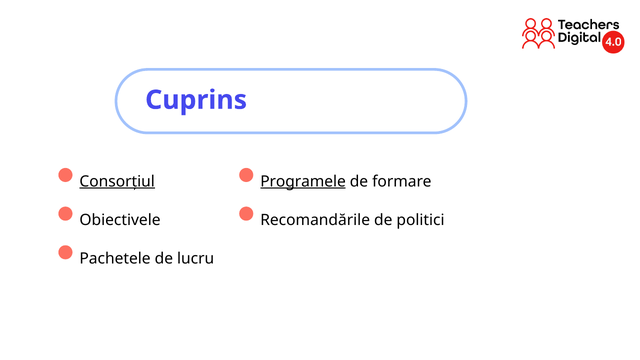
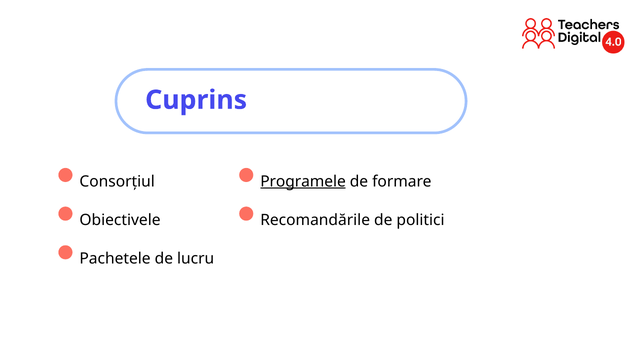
Consorțiul underline: present -> none (117, 181)
